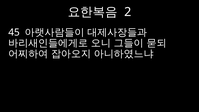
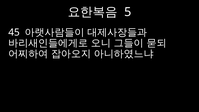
2: 2 -> 5 (128, 12)
